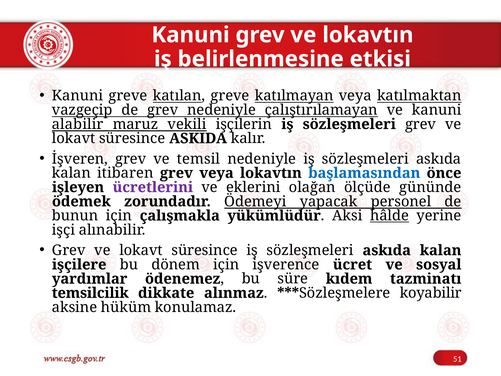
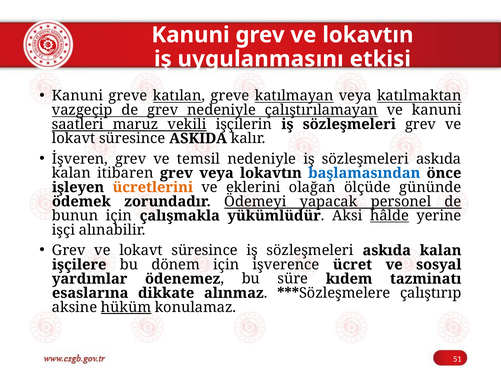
belirlenmesine: belirlenmesine -> uygulanmasını (261, 59)
alabilir: alabilir -> saatleri (78, 124)
ücretlerini colour: purple -> orange (153, 187)
temsilcilik: temsilcilik -> esaslarına (90, 293)
koyabilir: koyabilir -> çalıştırıp (431, 293)
hüküm underline: none -> present (126, 307)
